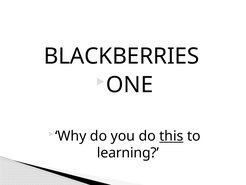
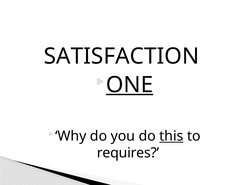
BLACKBERRIES: BLACKBERRIES -> SATISFACTION (121, 56)
ONE underline: none -> present (130, 85)
learning: learning -> requires (128, 153)
